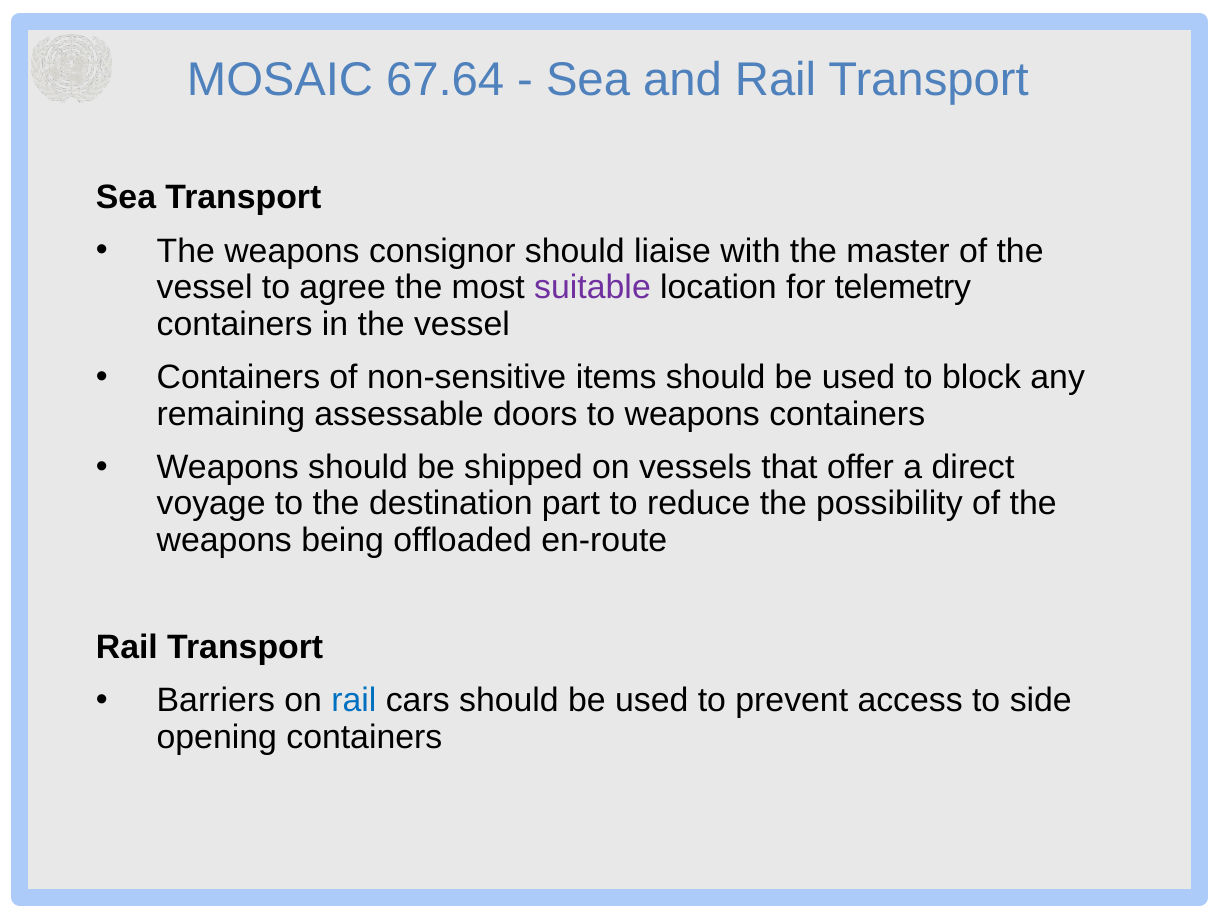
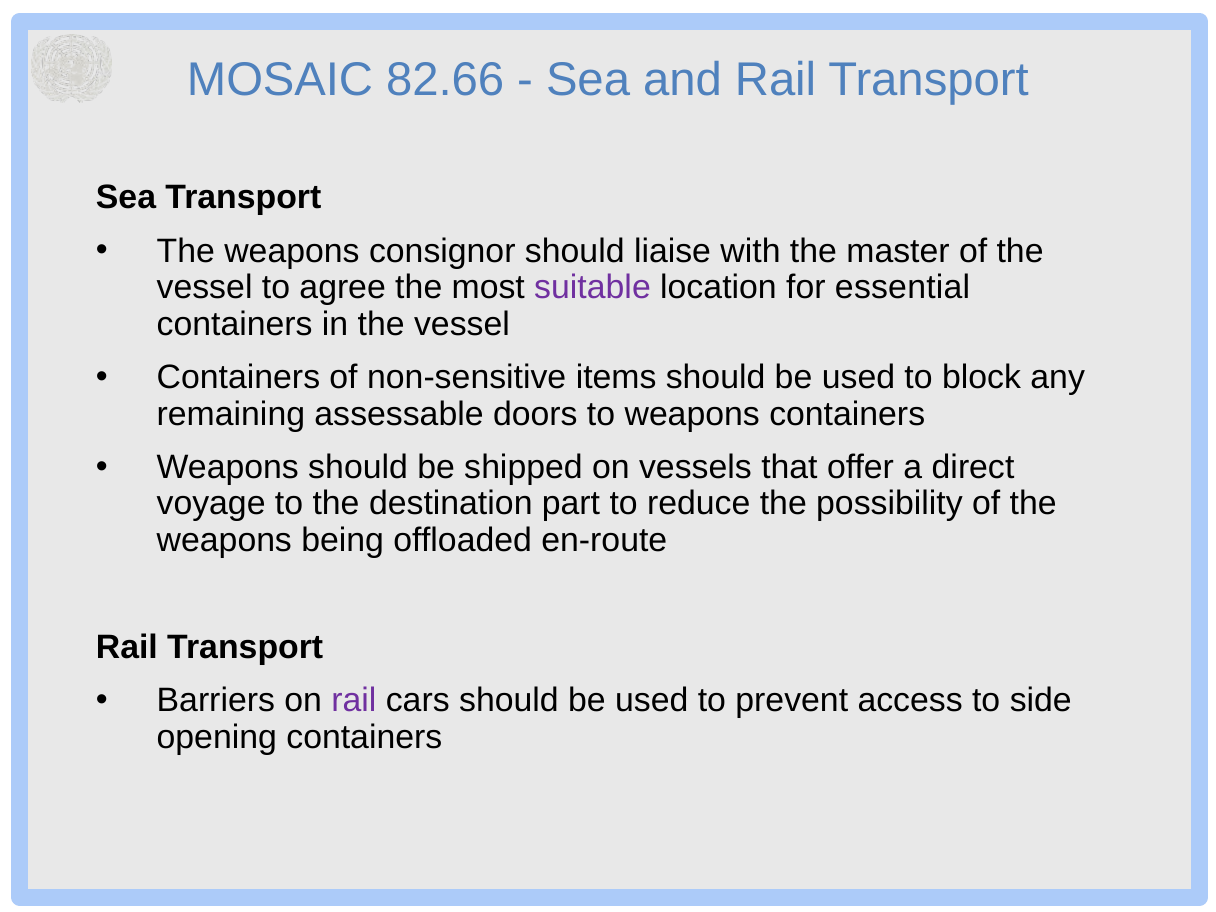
67.64: 67.64 -> 82.66 (445, 80)
telemetry: telemetry -> essential (903, 288)
rail colour: blue -> purple (354, 700)
